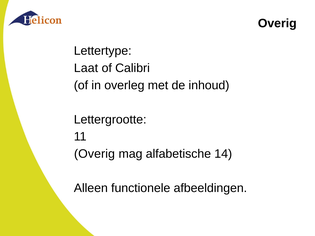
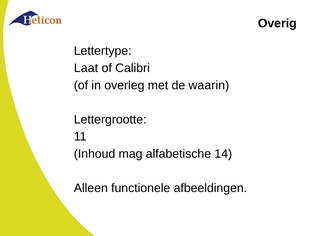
inhoud: inhoud -> waarin (209, 85)
Overig: Overig -> Inhoud (95, 154)
